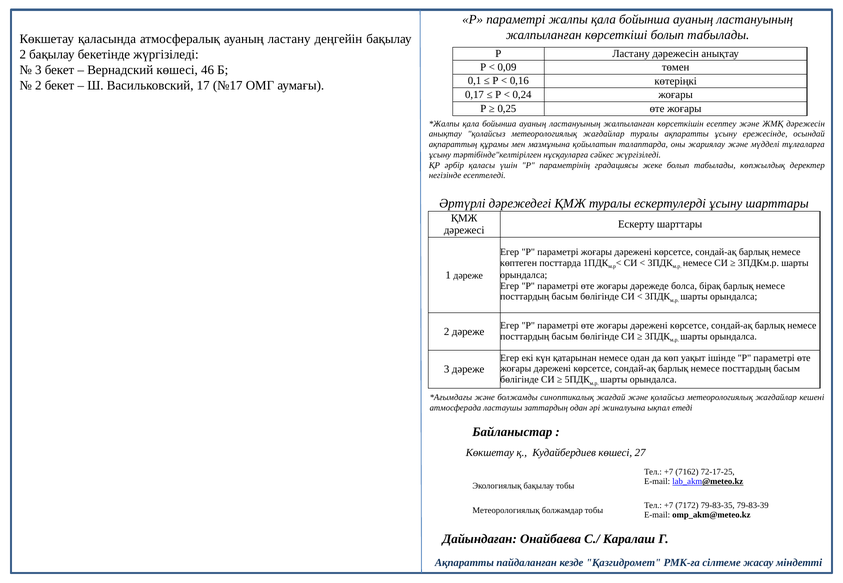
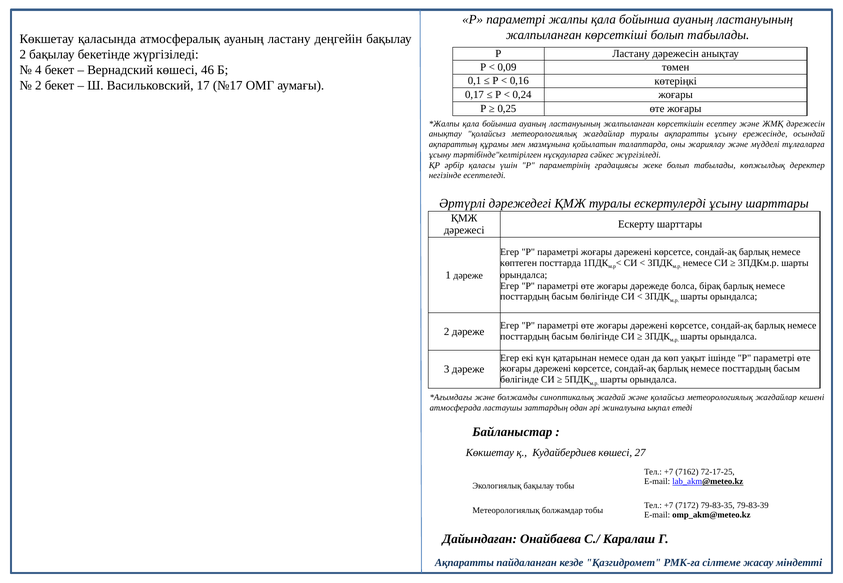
3: 3 -> 4 (38, 70)
